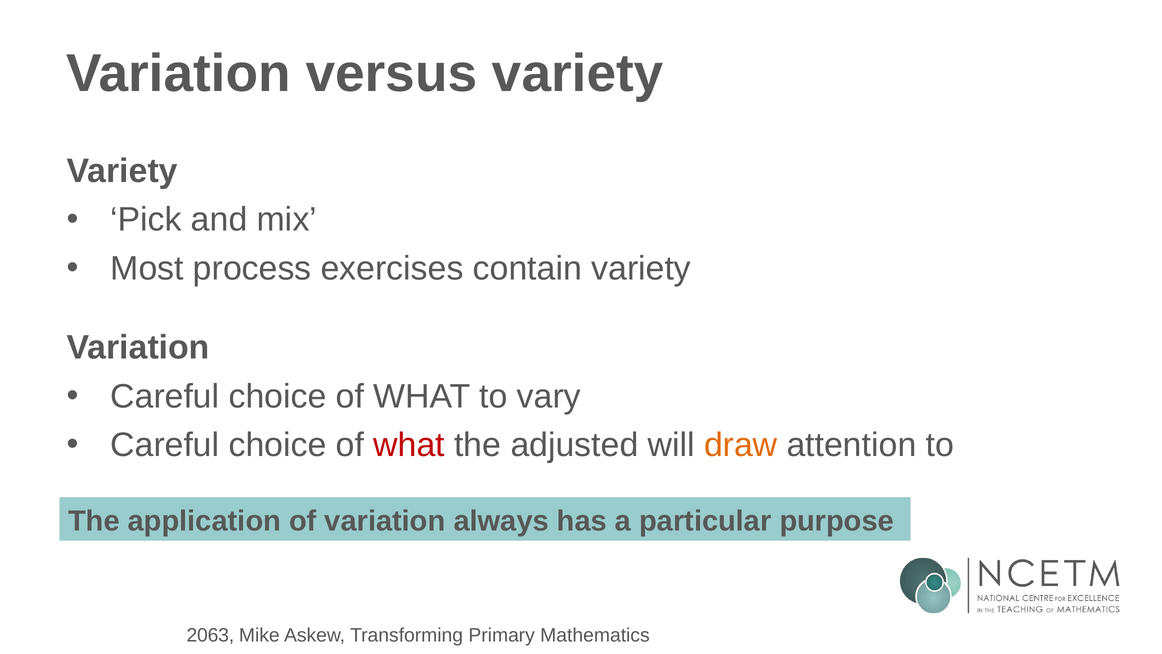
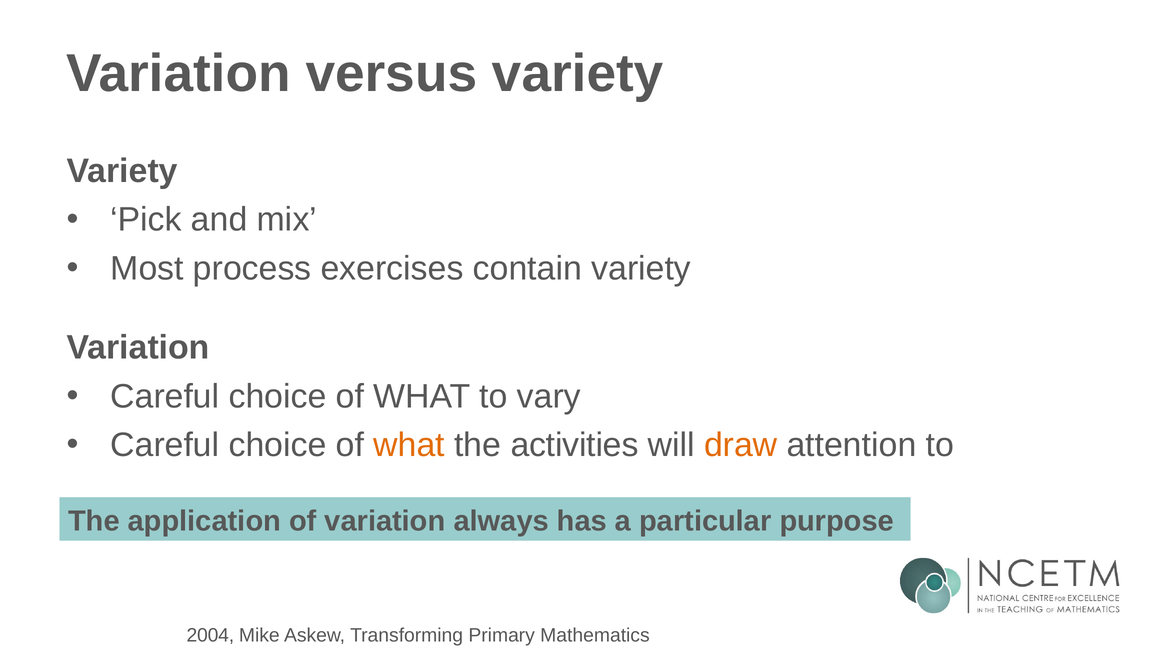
what colour: red -> orange (409, 445)
adjusted: adjusted -> activities (575, 445)
2063: 2063 -> 2004 (210, 635)
